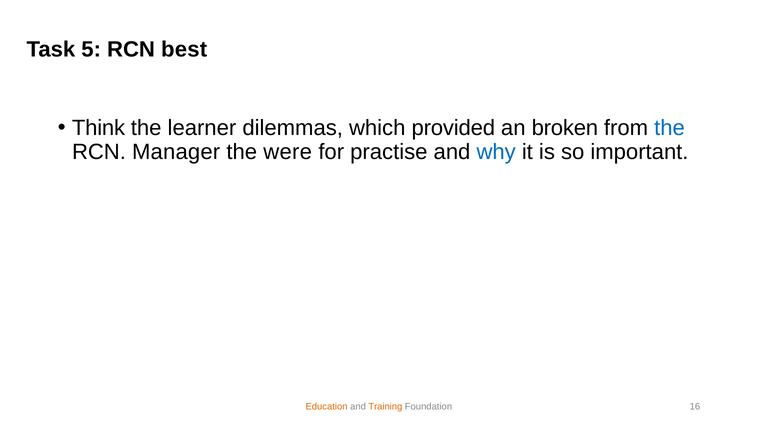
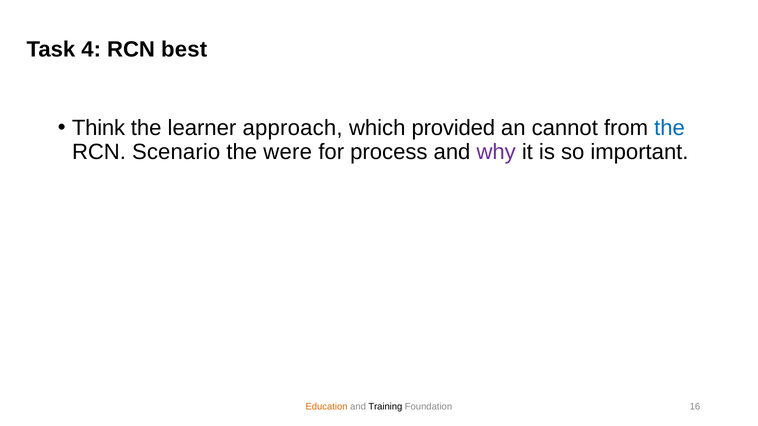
5: 5 -> 4 (91, 49)
dilemmas: dilemmas -> approach (293, 128)
broken: broken -> cannot (565, 128)
Manager: Manager -> Scenario (176, 152)
practise: practise -> process (389, 152)
why colour: blue -> purple (496, 152)
Training colour: orange -> black (385, 407)
